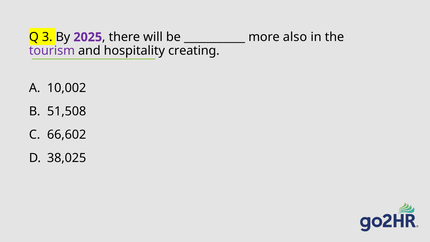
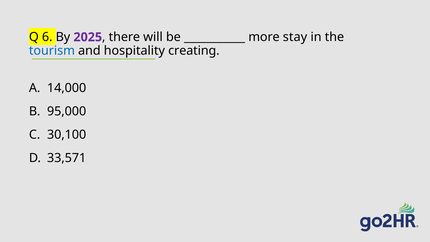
3: 3 -> 6 (47, 37)
also: also -> stay (295, 37)
tourism colour: purple -> blue (52, 51)
10,002: 10,002 -> 14,000 (67, 88)
51,508: 51,508 -> 95,000 (67, 111)
66,602: 66,602 -> 30,100 (67, 135)
38,025: 38,025 -> 33,571 (67, 158)
